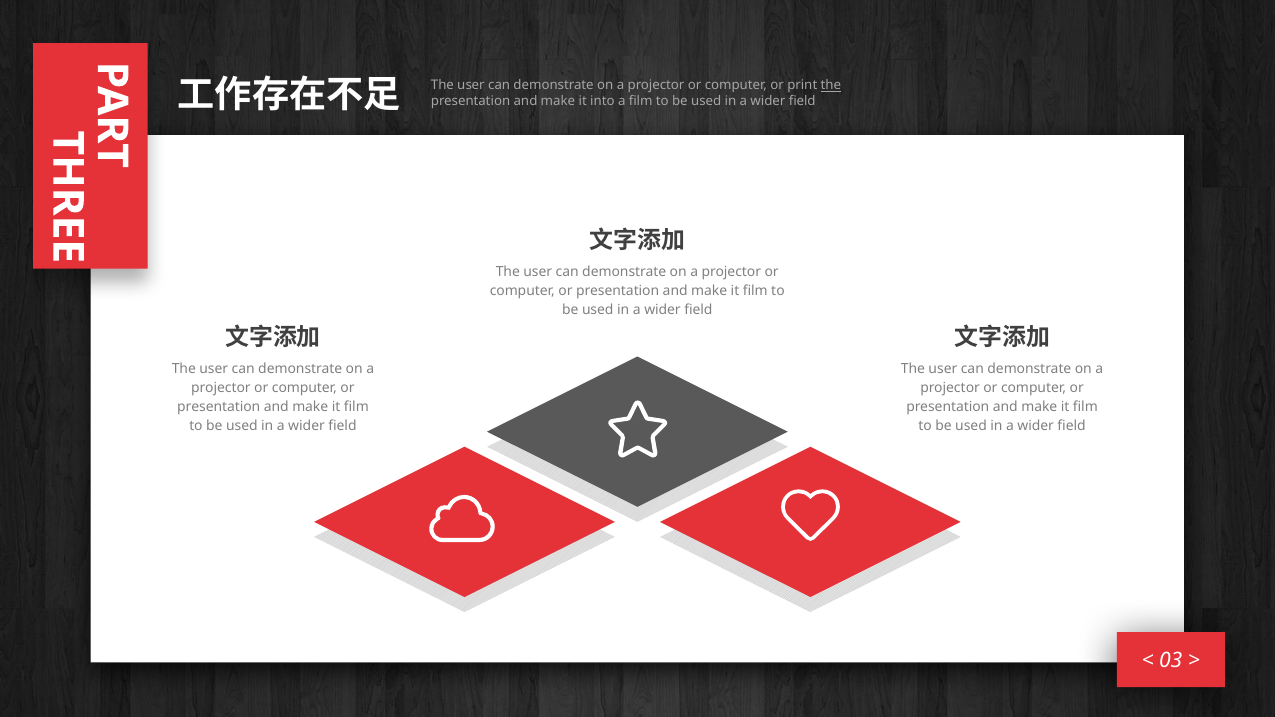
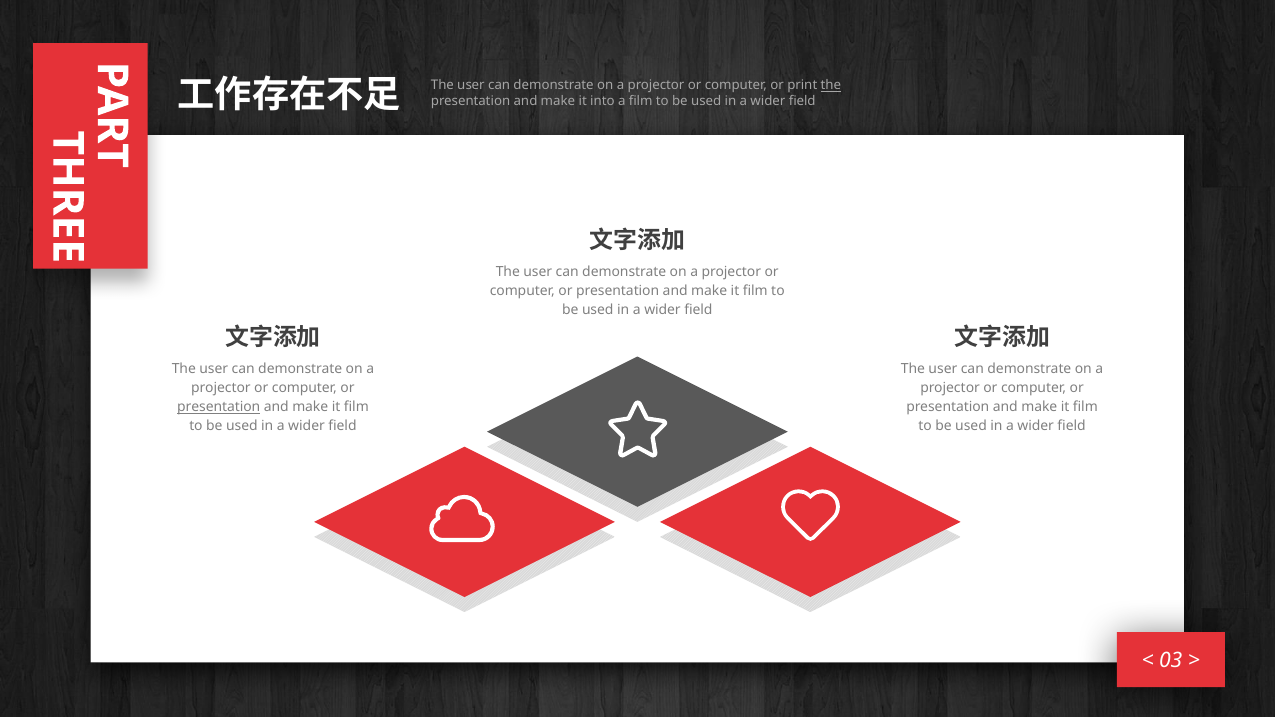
presentation underline: none -> present (219, 407)
